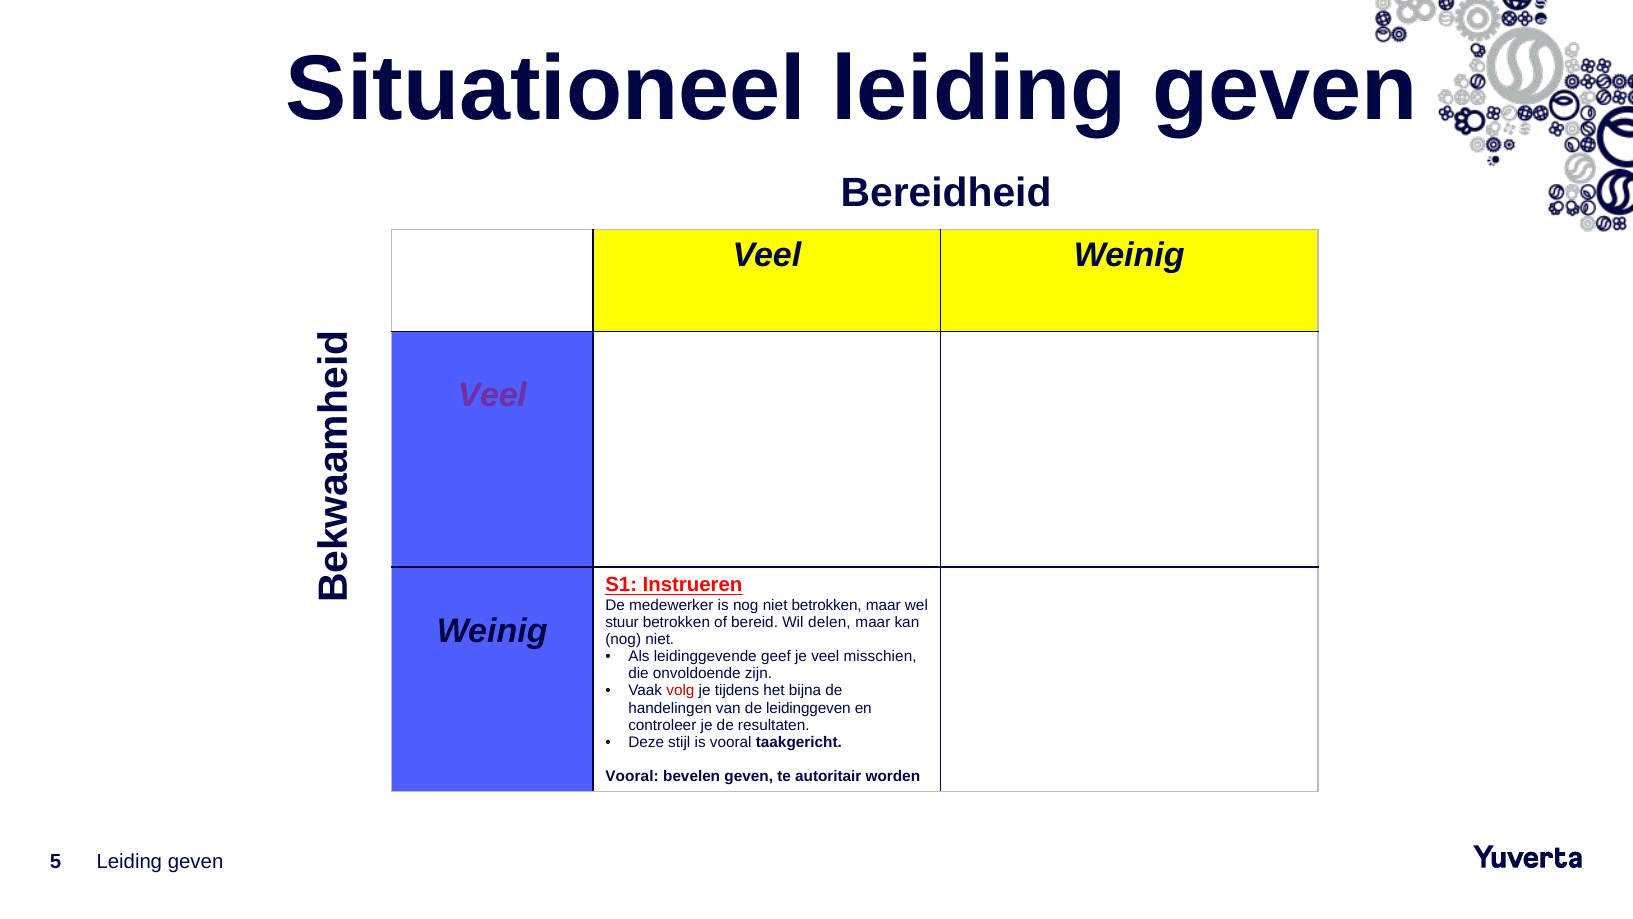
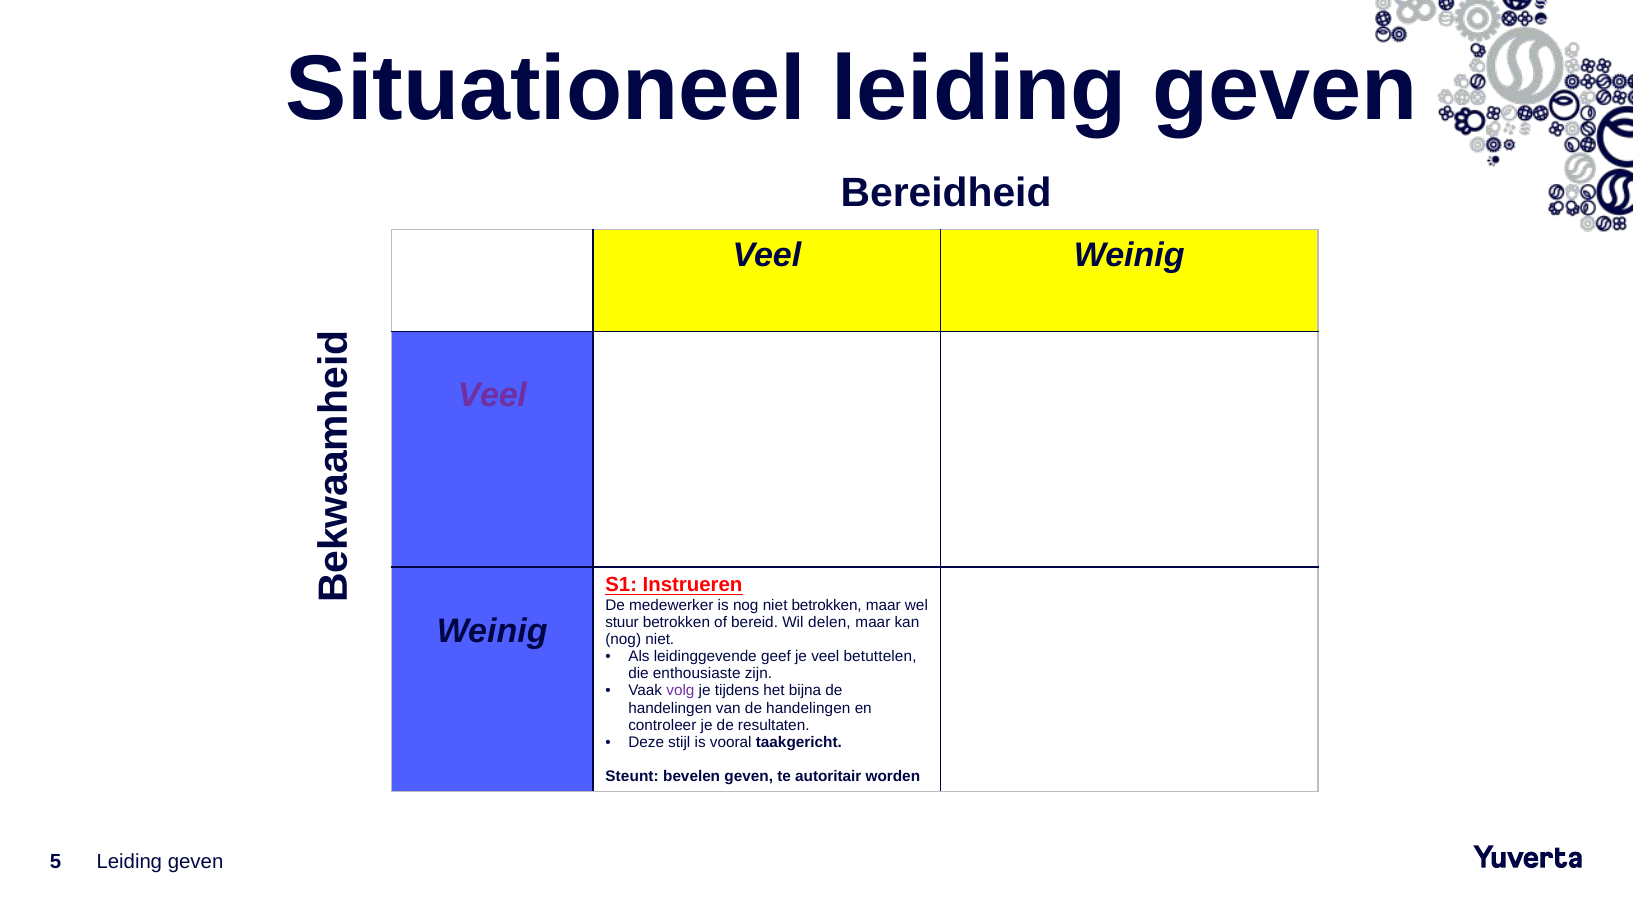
misschien: misschien -> betuttelen (880, 656)
onvoldoende: onvoldoende -> enthousiaste (697, 673)
volg colour: red -> purple (680, 691)
van de leidinggeven: leidinggeven -> handelingen (808, 708)
Vooral: Vooral -> Steunt (632, 776)
